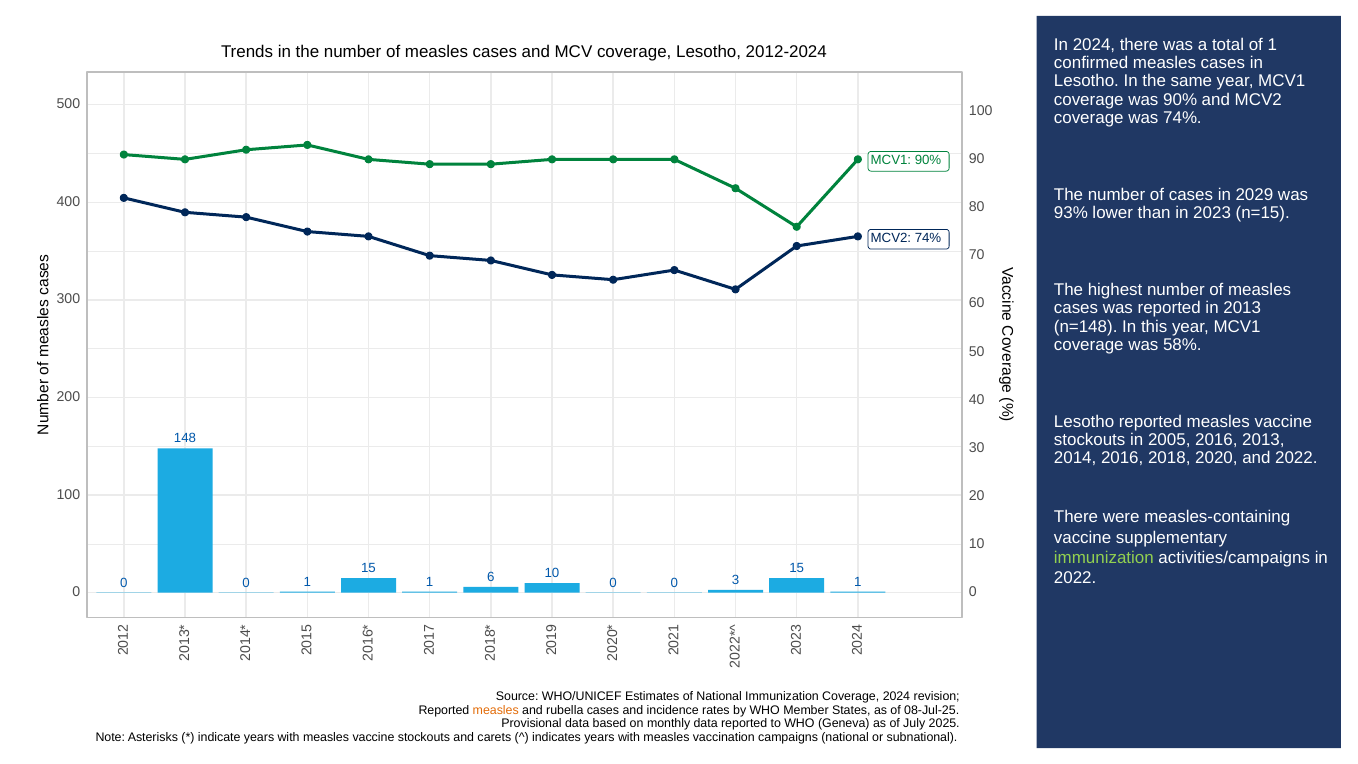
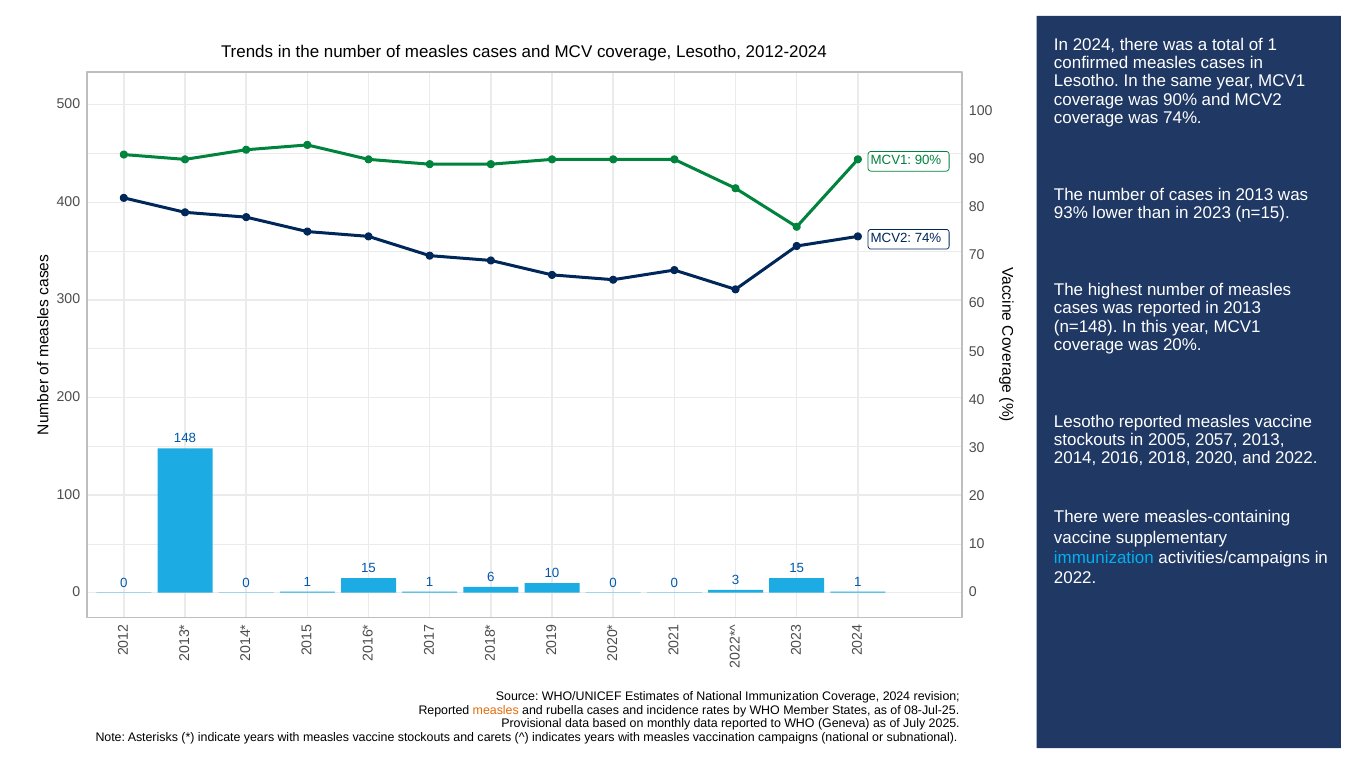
cases in 2029: 2029 -> 2013 (1254, 195)
58%: 58% -> 20% (1182, 345)
2005 2016: 2016 -> 2057 (1216, 440)
immunization colour: light green -> light blue (1104, 558)
